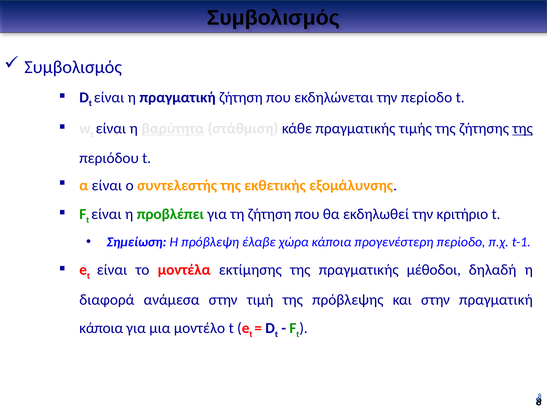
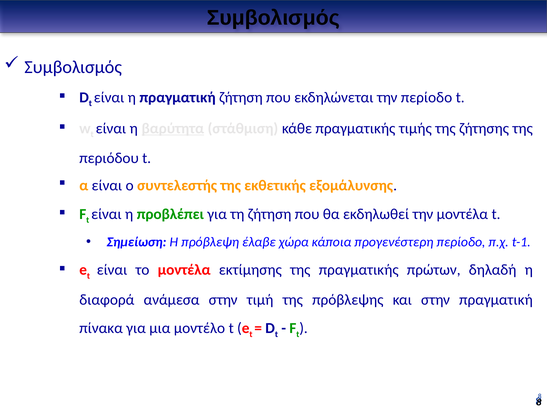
της underline: present -> none (523, 129)
την κριτήριο: κριτήριο -> μοντέλα (462, 214)
μέθοδοι: μέθοδοι -> πρώτων (434, 270)
κάποια: κάποια -> πίνακα (101, 328)
